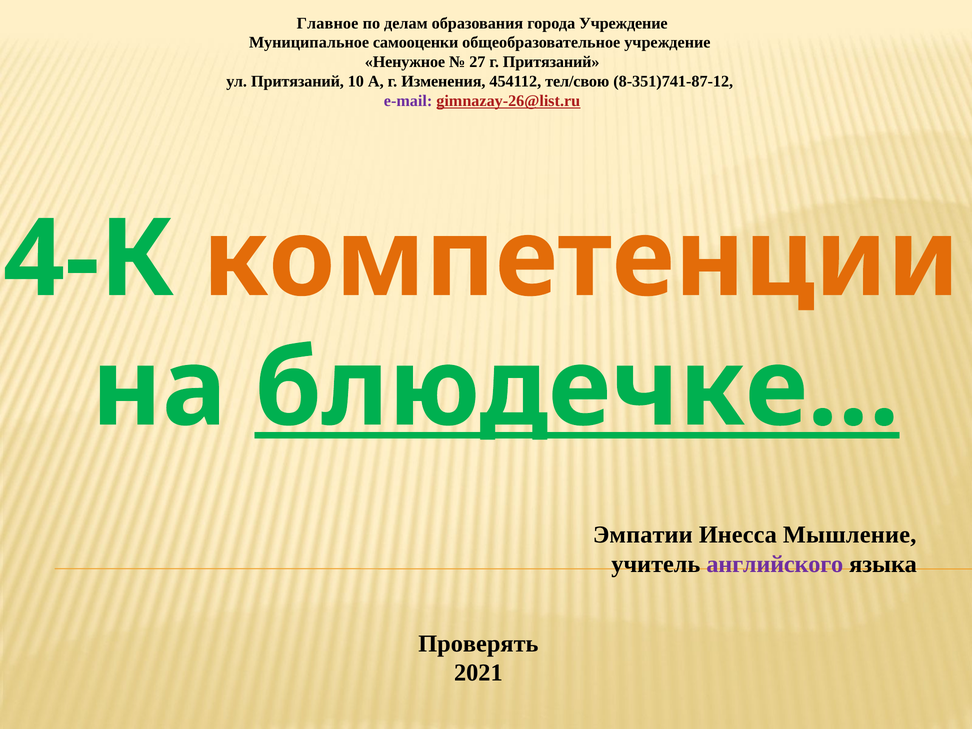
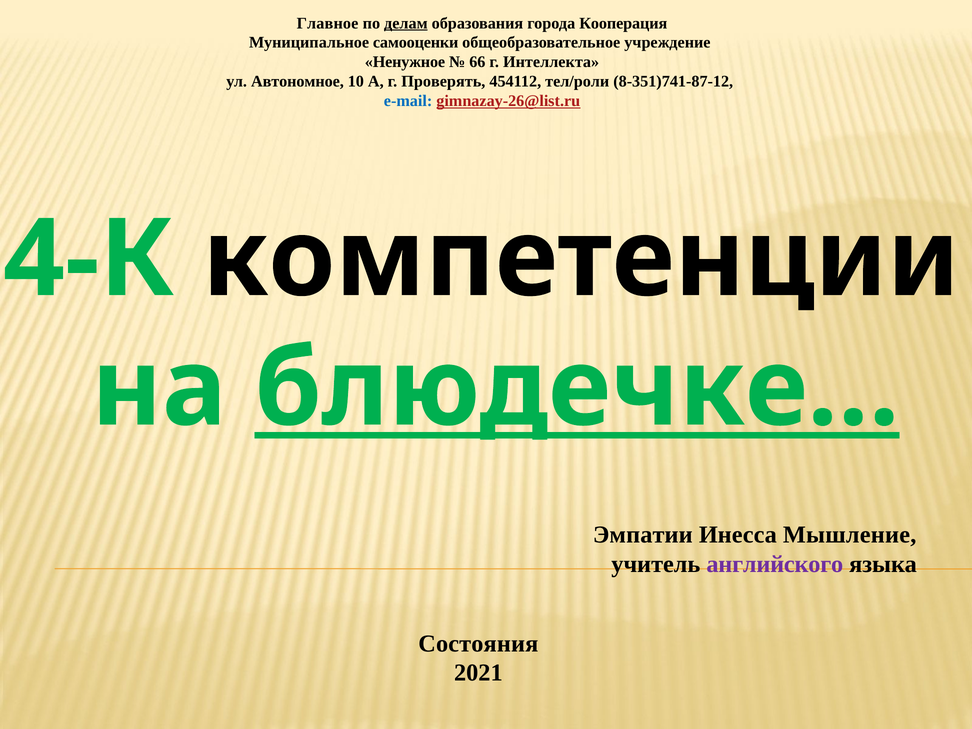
делам underline: none -> present (406, 23)
города Учреждение: Учреждение -> Кооперация (623, 23)
27: 27 -> 66 (477, 62)
г Притязаний: Притязаний -> Интеллекта (551, 62)
ул Притязаний: Притязаний -> Автономное (297, 81)
Изменения: Изменения -> Проверять (443, 81)
тел/свою: тел/свою -> тел/роли (577, 81)
e-mail colour: purple -> blue (408, 101)
компетенции colour: orange -> black (581, 259)
Проверять: Проверять -> Состояния (478, 644)
